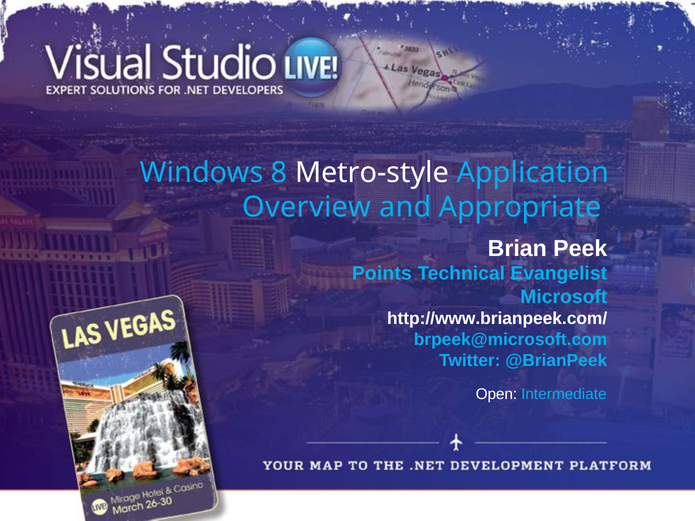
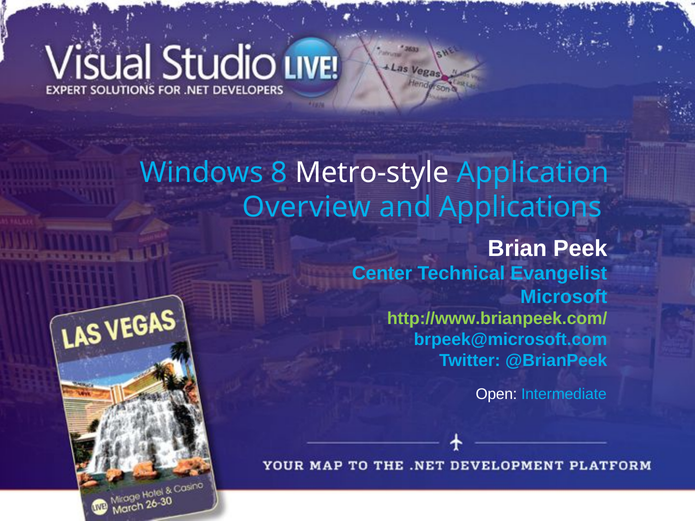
Appropriate: Appropriate -> Applications (520, 207)
Points: Points -> Center (382, 274)
http://www.brianpeek.com/ colour: white -> light green (497, 319)
